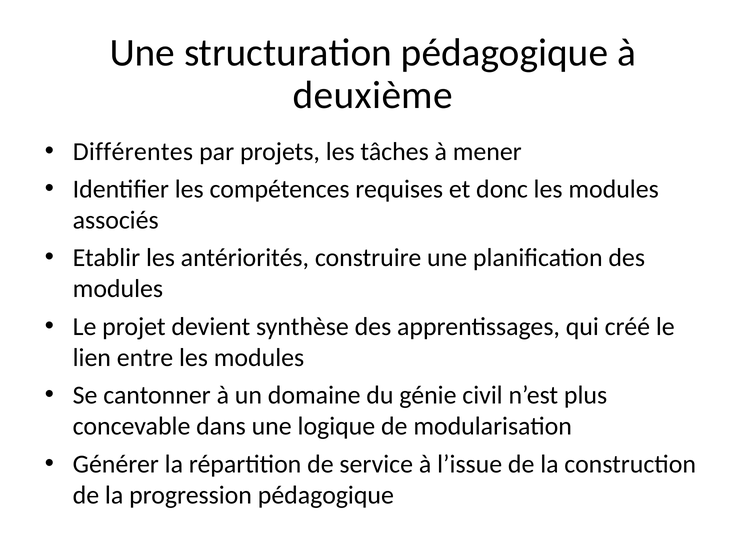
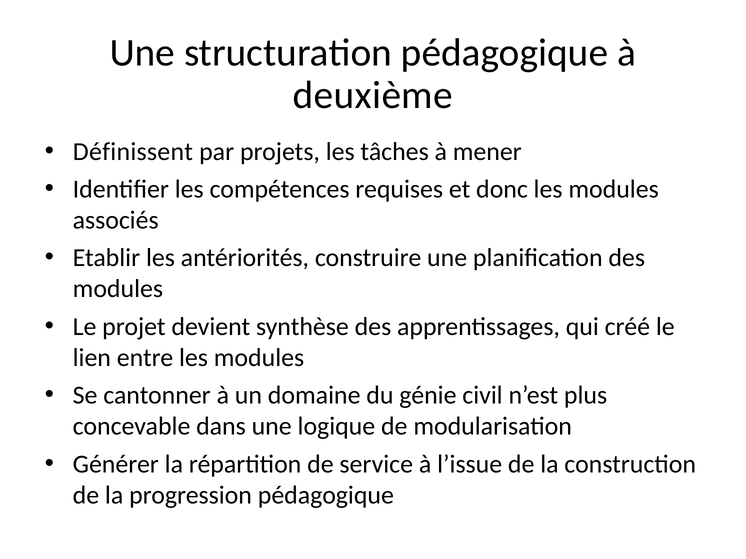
Différentes: Différentes -> Définissent (133, 152)
